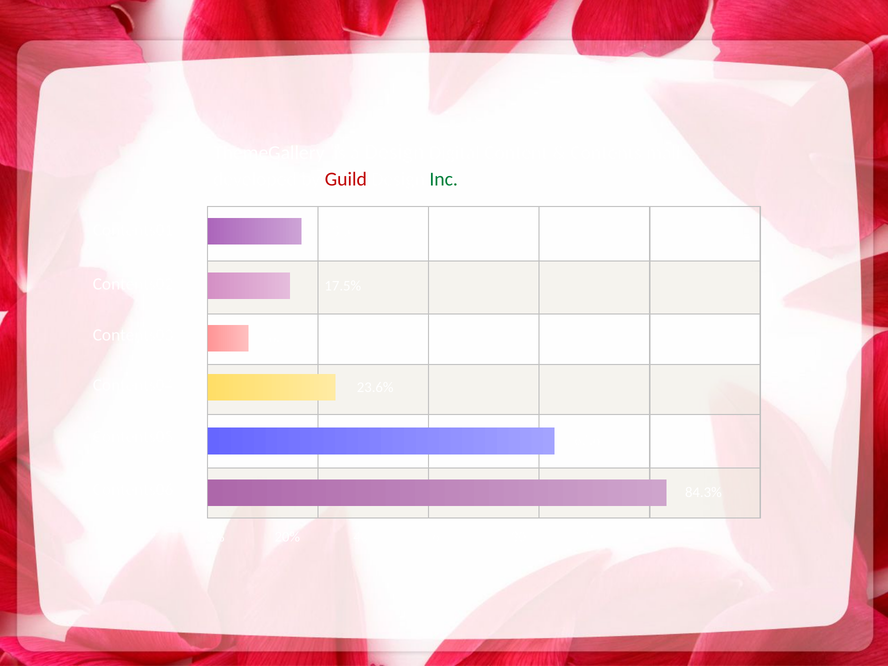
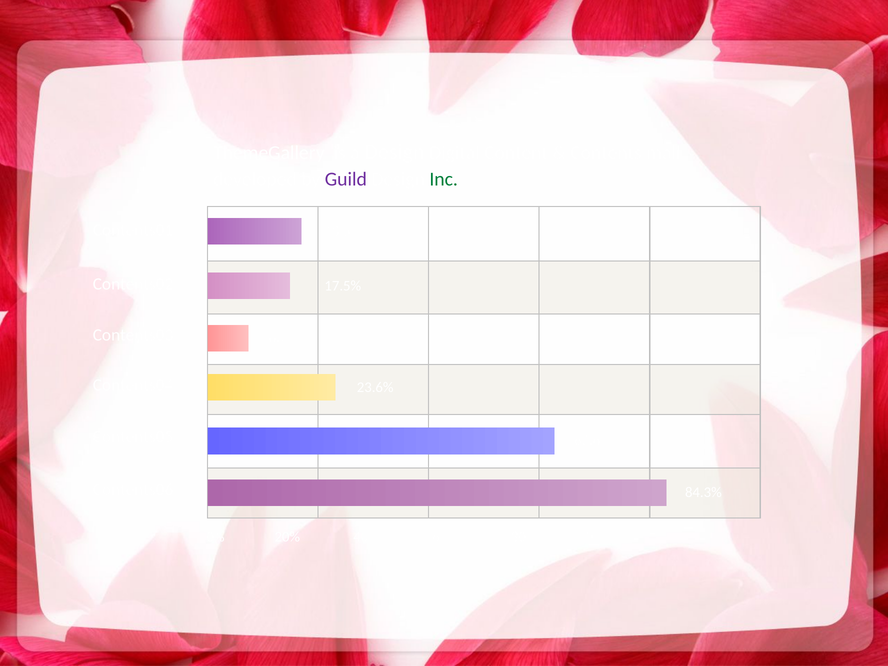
Guild colour: red -> purple (346, 179)
